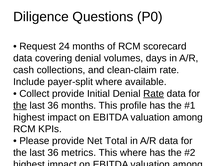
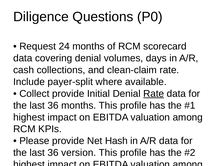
the underline: present -> none (20, 105)
Total: Total -> Hash (116, 141)
metrics: metrics -> version (79, 152)
where: where -> profile (133, 152)
